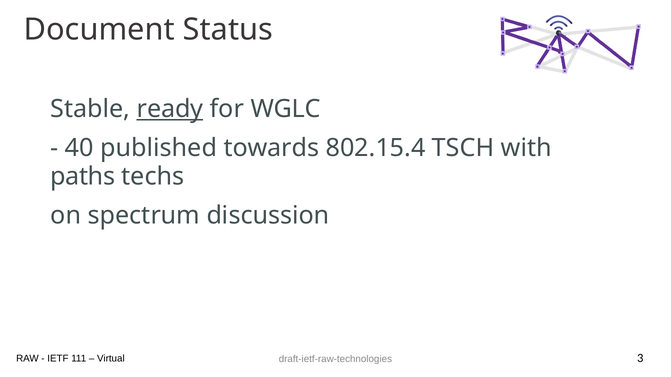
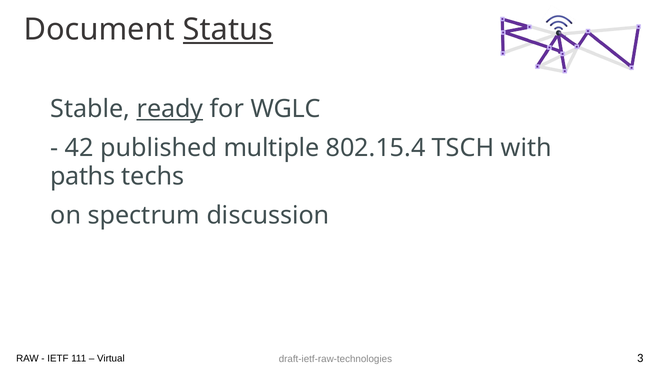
Status underline: none -> present (228, 30)
40: 40 -> 42 (79, 148)
towards: towards -> multiple (271, 148)
